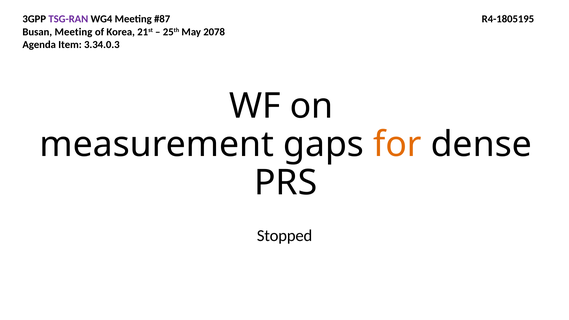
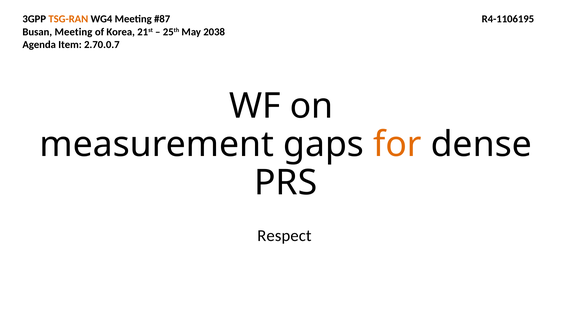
TSG-RAN colour: purple -> orange (68, 19)
R4-1805195: R4-1805195 -> R4-1106195 (508, 19)
2078: 2078 -> 2038 (214, 32)
3.34.0.3: 3.34.0.3 -> 2.70.0.7 (102, 45)
Stopped: Stopped -> Respect (284, 236)
